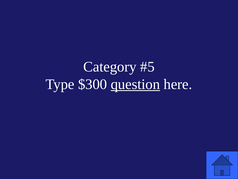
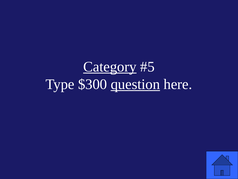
Category underline: none -> present (110, 67)
